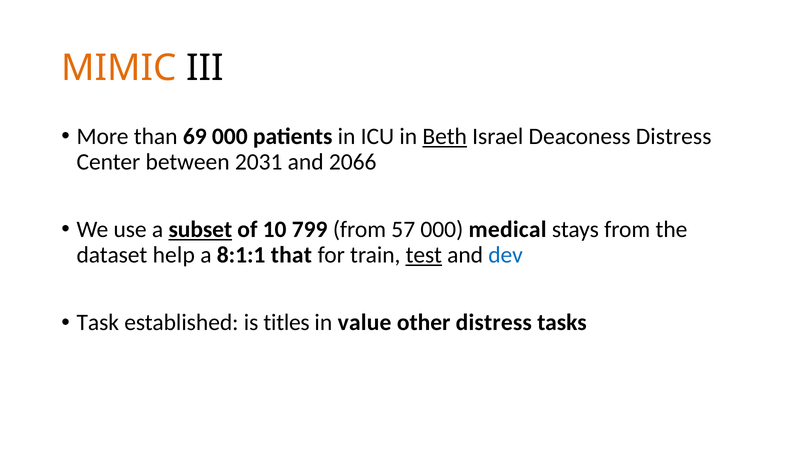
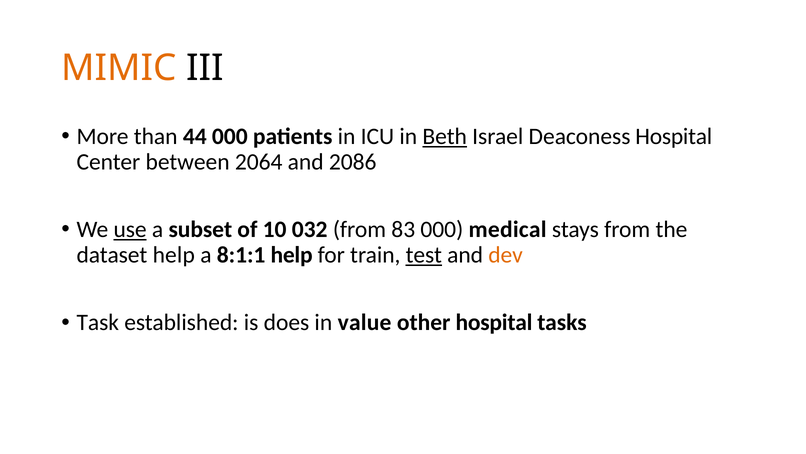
69: 69 -> 44 (195, 136)
Deaconess Distress: Distress -> Hospital (674, 136)
2031: 2031 -> 2064 (259, 162)
2066: 2066 -> 2086 (353, 162)
use underline: none -> present (130, 229)
subset underline: present -> none (200, 229)
799: 799 -> 032 (310, 229)
57: 57 -> 83 (403, 229)
8:1:1 that: that -> help (292, 255)
dev colour: blue -> orange (506, 255)
titles: titles -> does (286, 322)
other distress: distress -> hospital (494, 322)
